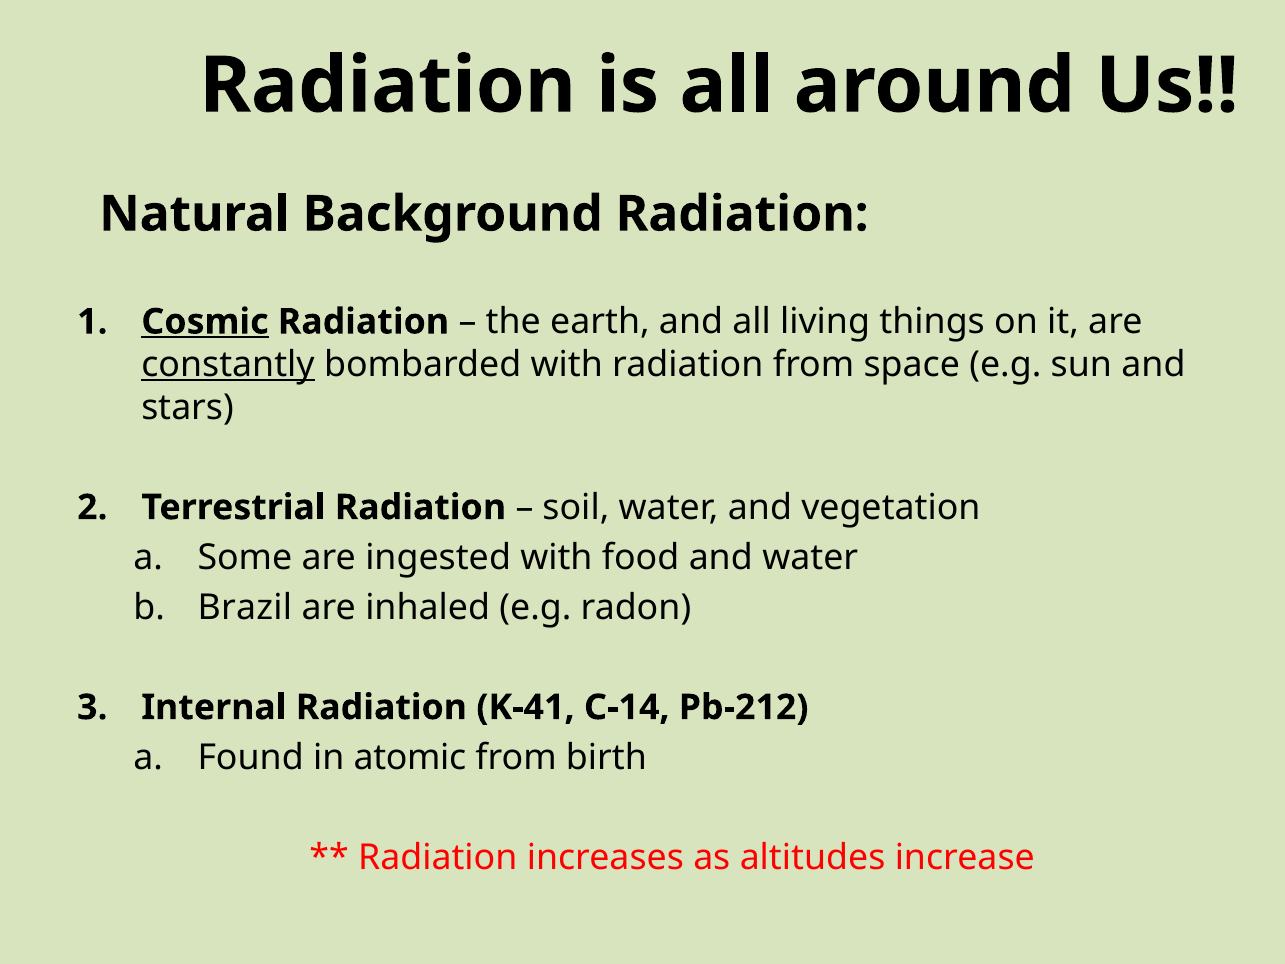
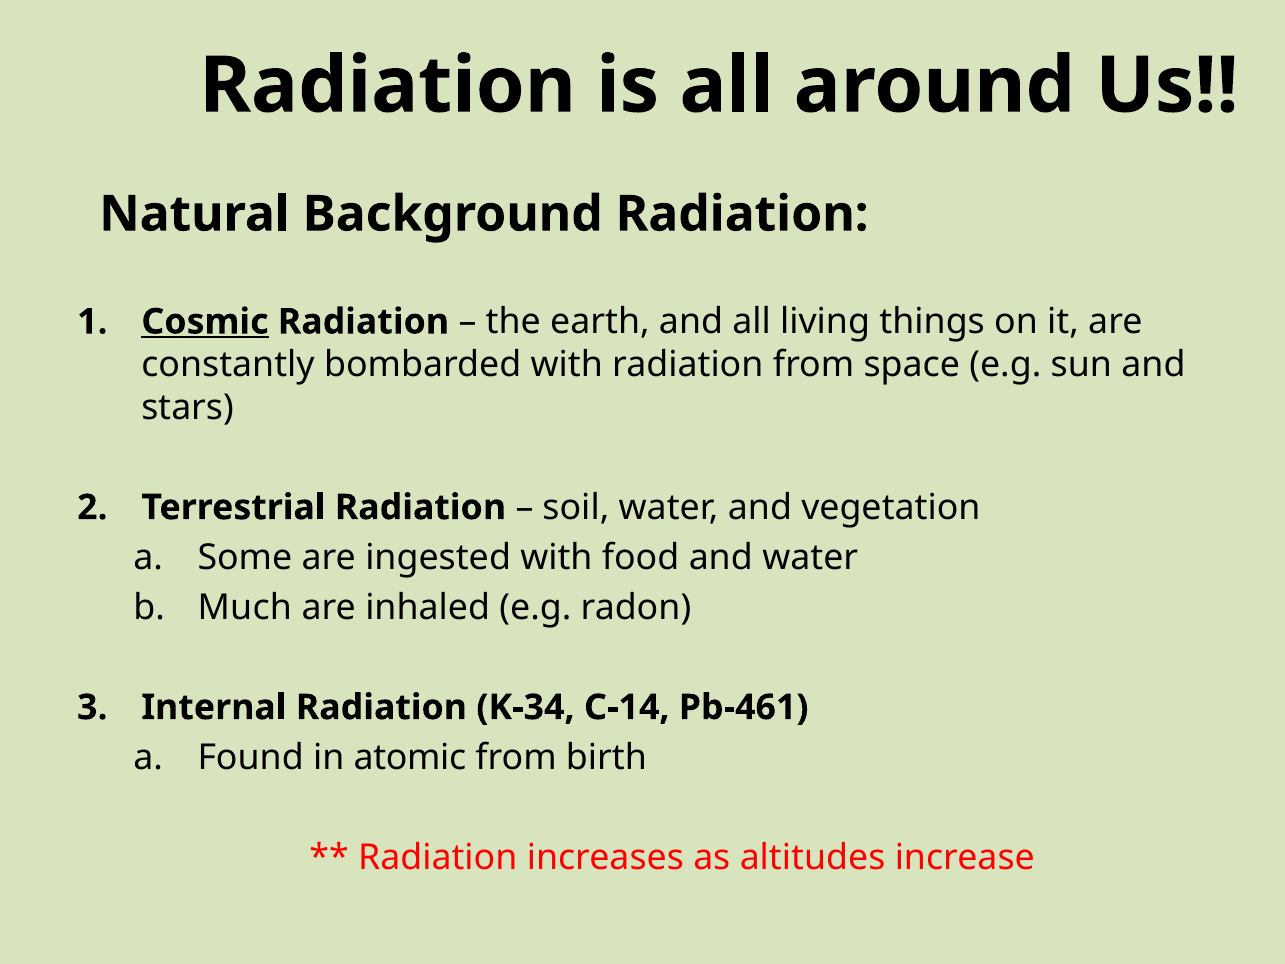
constantly underline: present -> none (228, 365)
Brazil: Brazil -> Much (245, 607)
K-41: K-41 -> K-34 (525, 707)
Pb-212: Pb-212 -> Pb-461 (744, 707)
